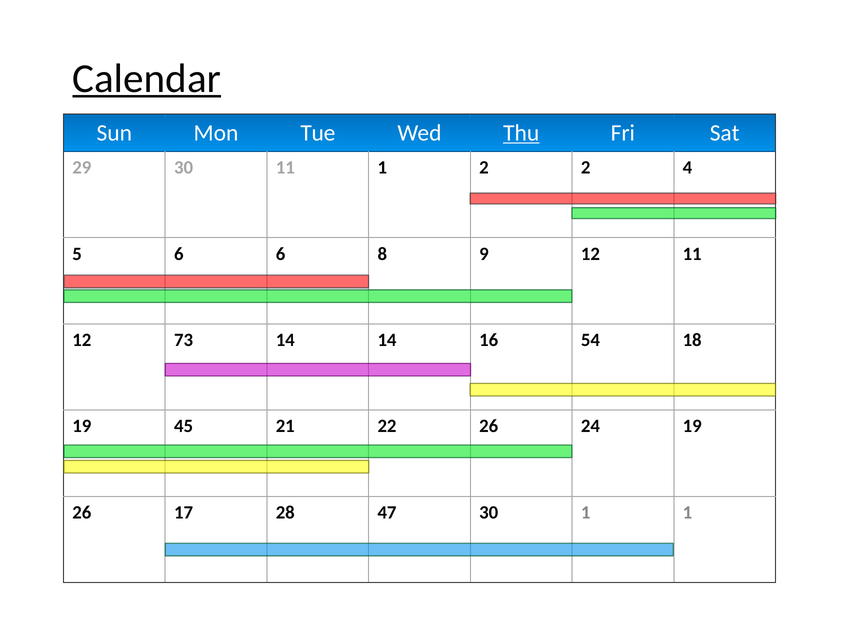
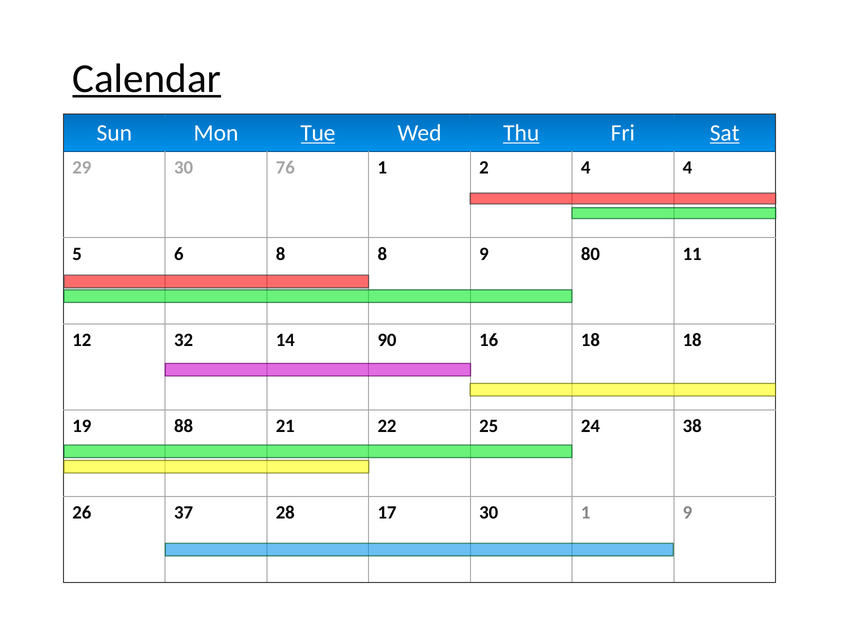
Tue underline: none -> present (318, 133)
Sat underline: none -> present (725, 133)
30 11: 11 -> 76 (285, 168)
2 2: 2 -> 4 (586, 168)
6 6: 6 -> 8 (281, 254)
9 12: 12 -> 80 (590, 254)
73: 73 -> 32 (184, 340)
14 14: 14 -> 90 (387, 340)
16 54: 54 -> 18 (590, 340)
45: 45 -> 88 (184, 426)
22 26: 26 -> 25 (489, 426)
24 19: 19 -> 38 (692, 426)
17: 17 -> 37 (184, 512)
47: 47 -> 17 (387, 512)
1 1: 1 -> 9 (687, 512)
